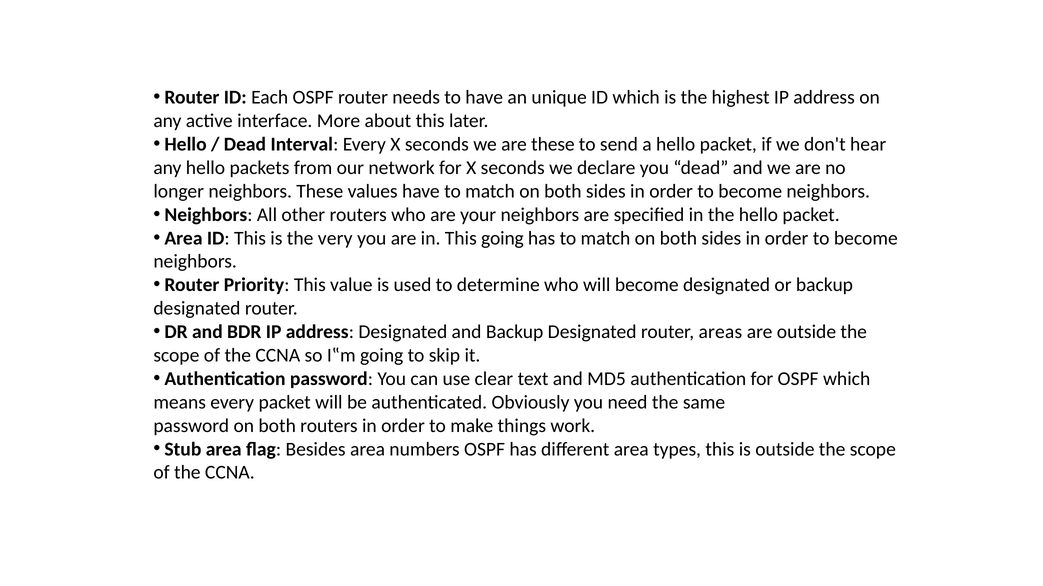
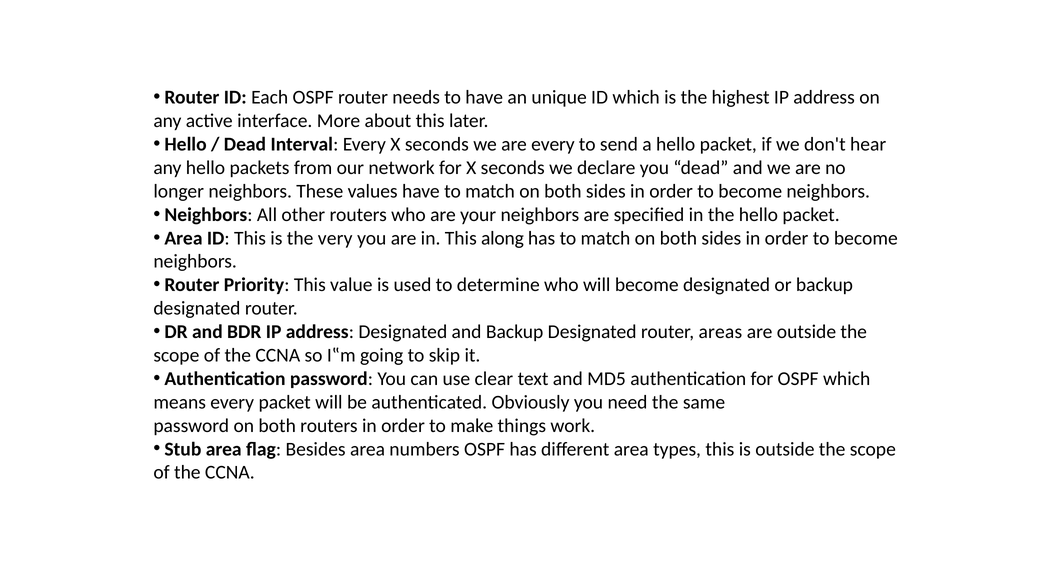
are these: these -> every (553, 145)
This going: going -> along (502, 238)
